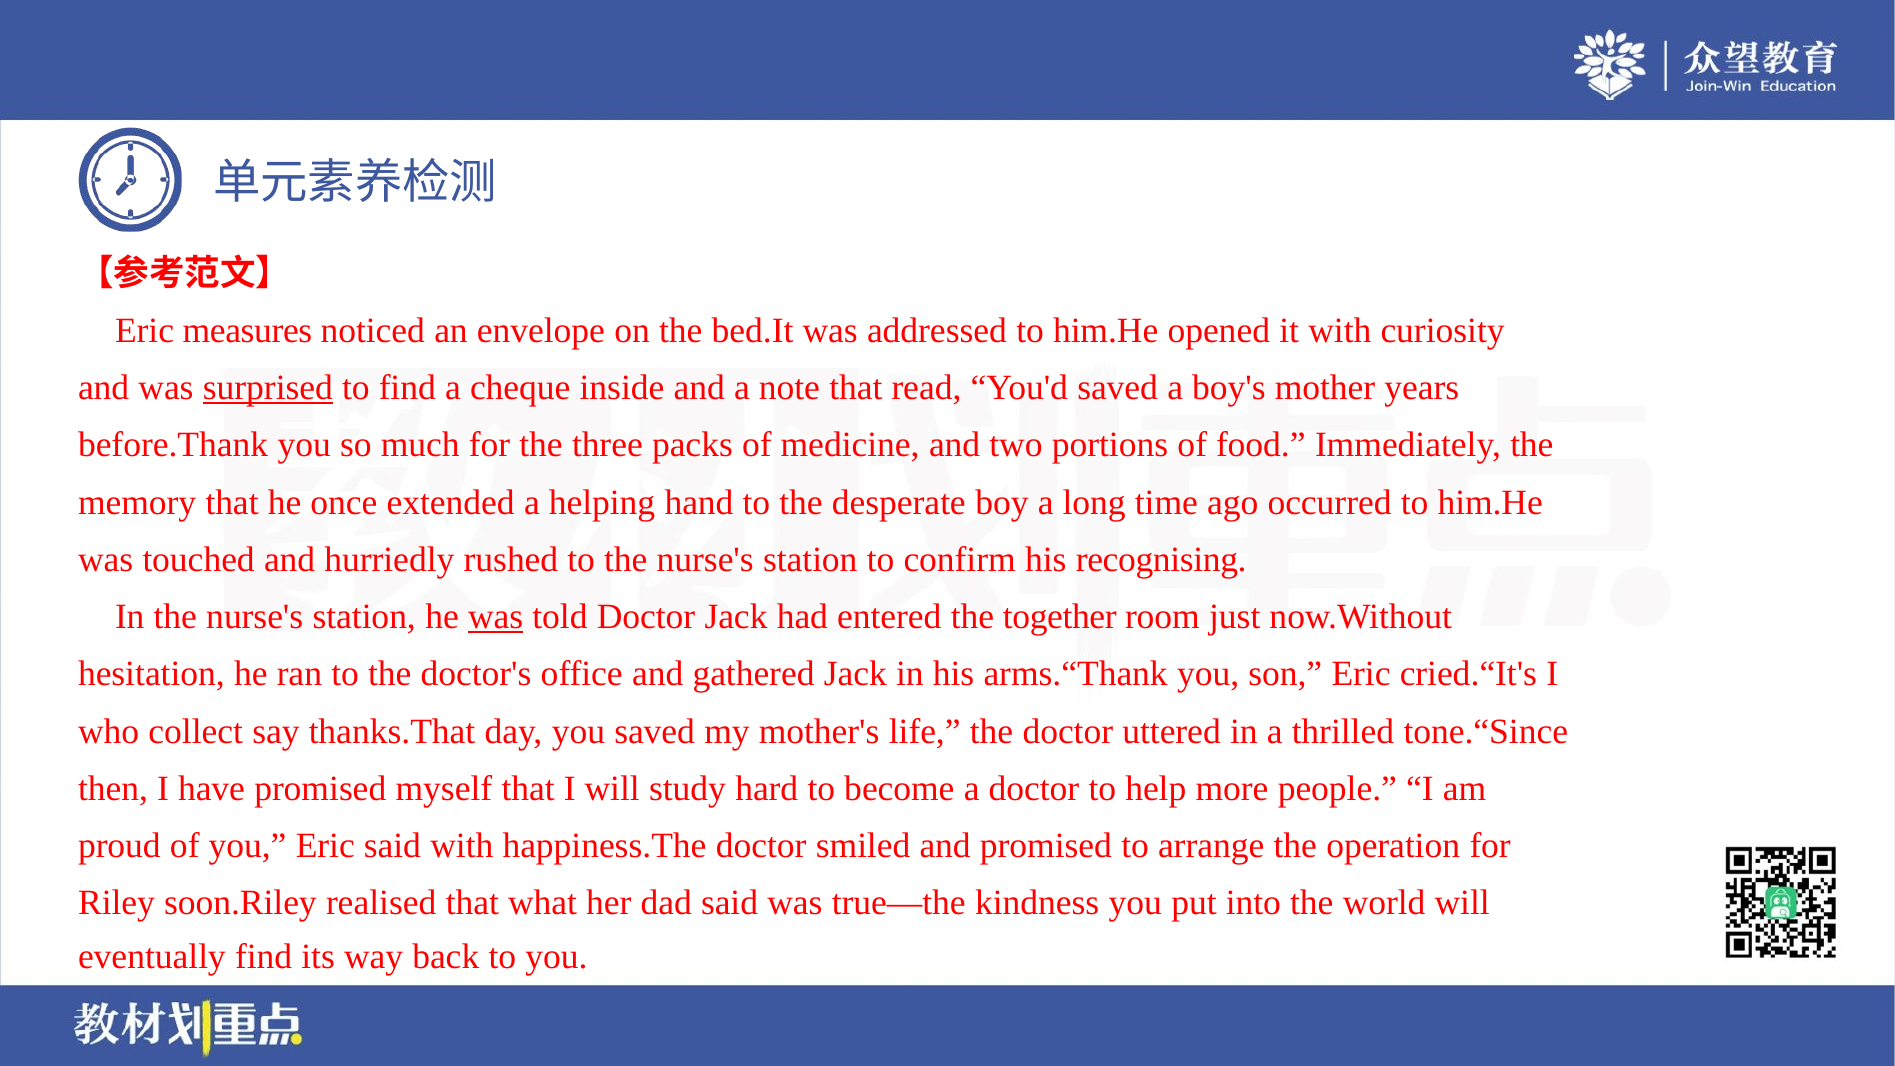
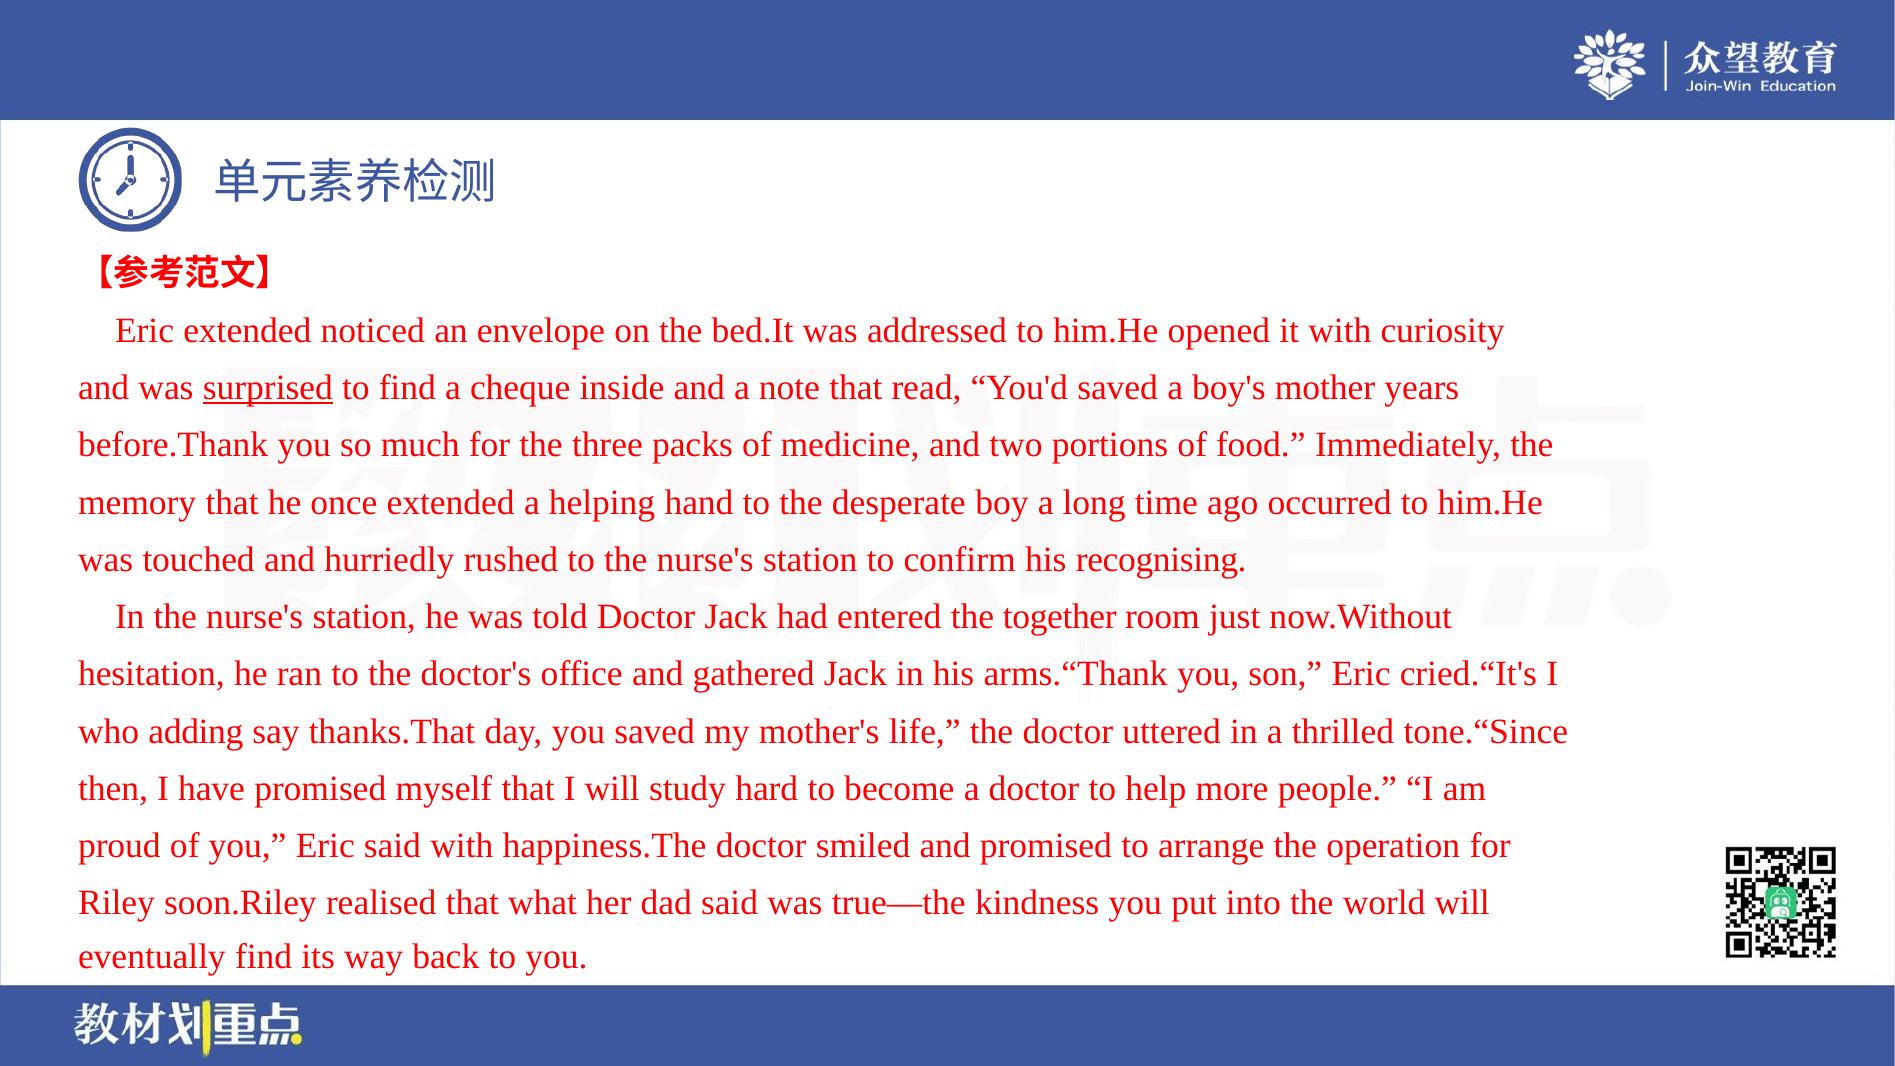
Eric measures: measures -> extended (247, 331)
was underline: present -> none (496, 617)
collect: collect -> adding (196, 731)
